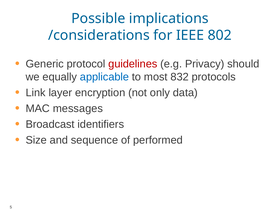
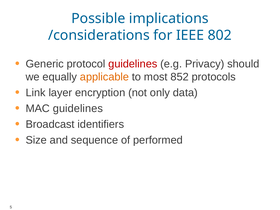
applicable colour: blue -> orange (104, 77)
832: 832 -> 852 (180, 77)
MAC messages: messages -> guidelines (78, 109)
